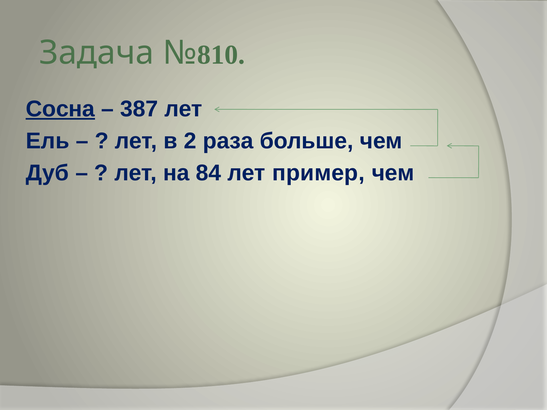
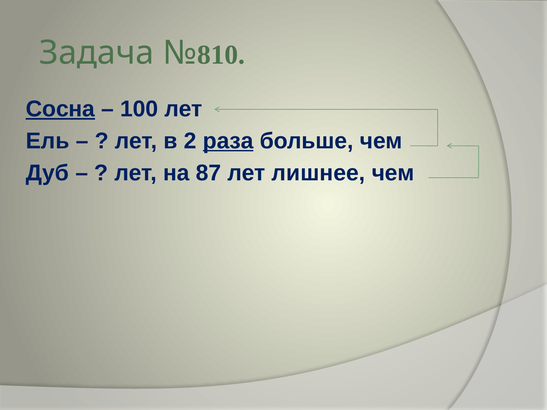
387: 387 -> 100 (139, 109)
раза underline: none -> present (228, 141)
84: 84 -> 87 (209, 173)
пример: пример -> лишнее (318, 173)
